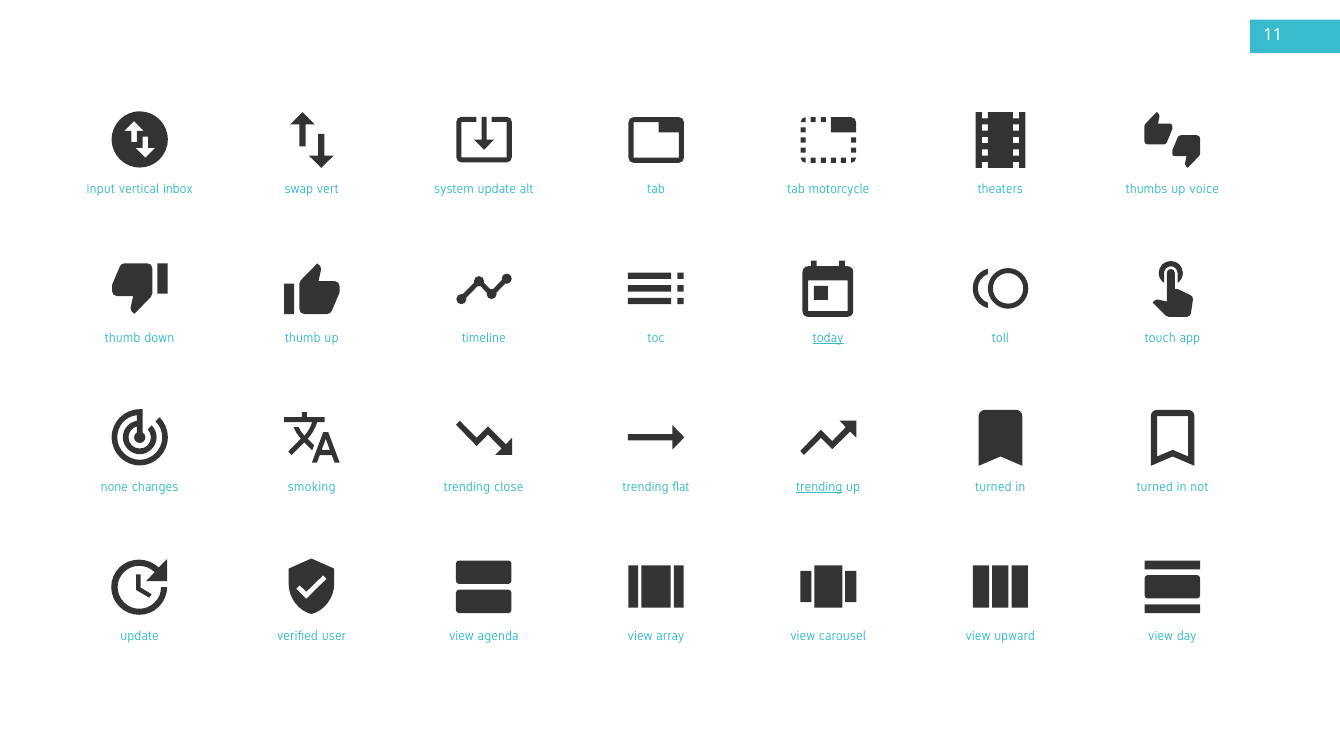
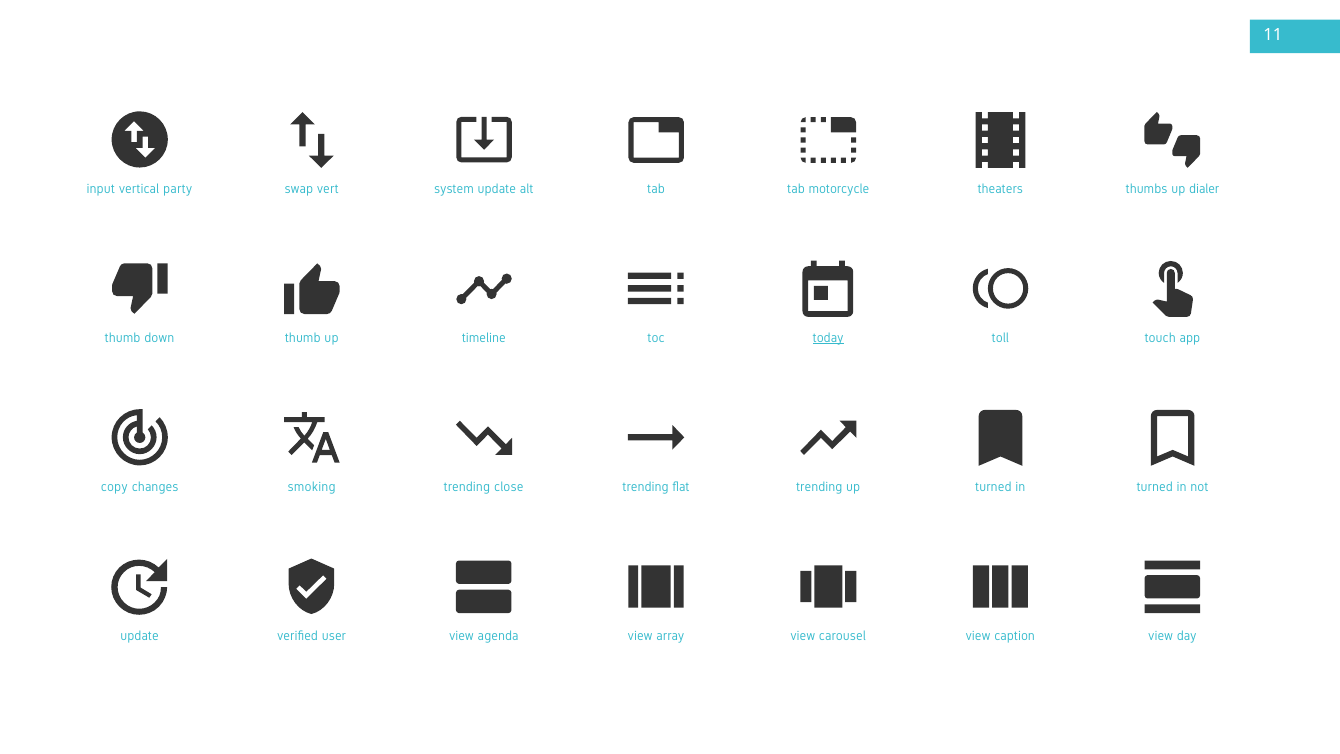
inbox: inbox -> party (178, 189)
voice: voice -> dialer (1204, 189)
none: none -> copy (114, 487)
trending underline: present -> none (819, 487)
upward: upward -> caption (1015, 635)
